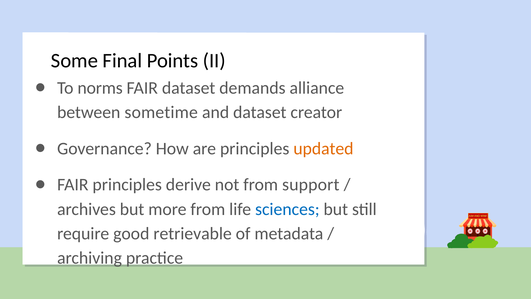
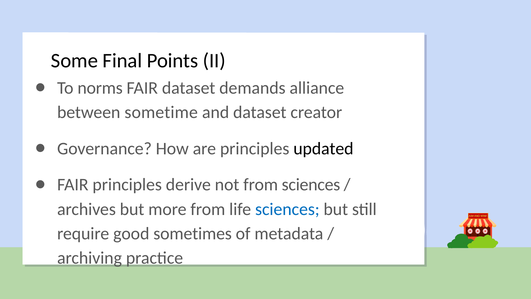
updated colour: orange -> black (323, 148)
from support: support -> sciences (311, 185)
retrievable: retrievable -> sometimes (193, 233)
